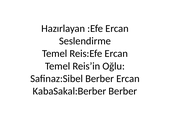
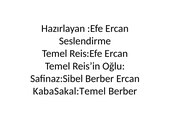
KabaSakal:Berber: KabaSakal:Berber -> KabaSakal:Temel (69, 91)
